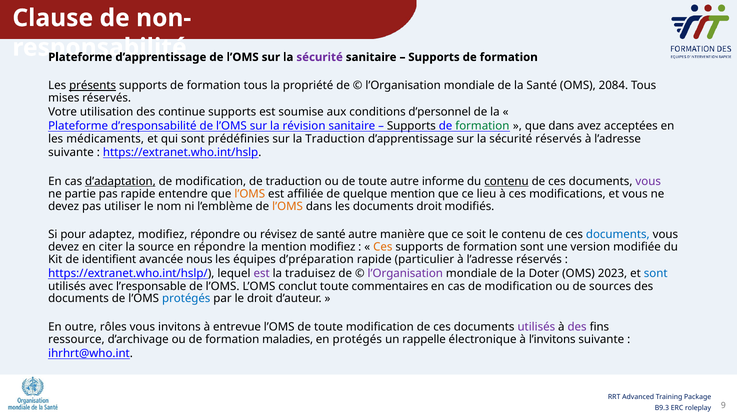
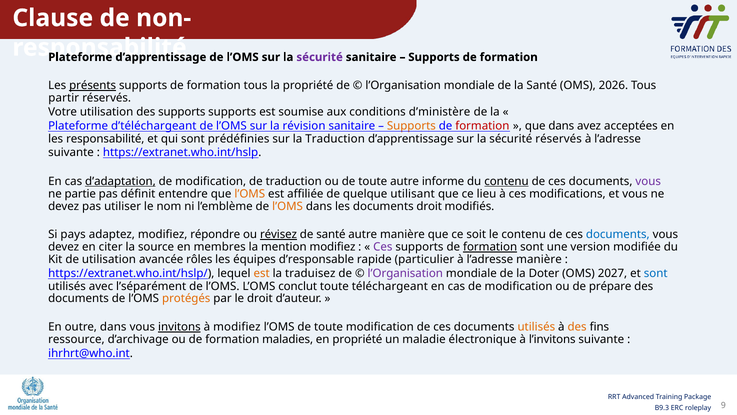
2084: 2084 -> 2026 (613, 85)
mises: mises -> partir (64, 98)
des continue: continue -> supports (182, 112)
d’personnel: d’personnel -> d’ministère (440, 112)
d’responsabilité: d’responsabilité -> d’téléchargeant (154, 126)
Supports colour: black -> orange (411, 126)
formation colour: green -> red (482, 126)
les médicaments: médicaments -> responsabilité (105, 139)
pas rapide: rapide -> définit (138, 194)
quelque mention: mention -> utilisant (413, 194)
pour: pour -> pays (73, 234)
révisez underline: none -> present (279, 234)
en répondre: répondre -> membres (220, 247)
Ces colour: orange -> purple (383, 247)
formation underline: none -> present (490, 247)
de identifient: identifient -> utilisation (109, 259)
nous: nous -> rôles (199, 259)
d’préparation: d’préparation -> d’responsable (316, 259)
l’adresse réservés: réservés -> manière (539, 259)
est colour: purple -> orange (262, 273)
2023: 2023 -> 2027 (613, 273)
l’responsable: l’responsable -> l’séparément (151, 286)
commentaires: commentaires -> téléchargeant (390, 286)
sources: sources -> prépare (610, 286)
protégés colour: blue -> orange (186, 298)
outre rôles: rôles -> dans (113, 327)
invitons underline: none -> present (179, 327)
à entrevue: entrevue -> modifiez (237, 327)
utilisés colour: purple -> orange (536, 327)
des colour: purple -> orange (577, 327)
en protégés: protégés -> propriété (357, 339)
rappelle: rappelle -> maladie (424, 339)
